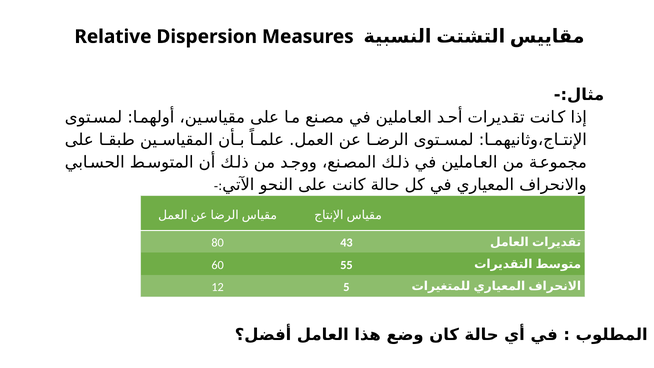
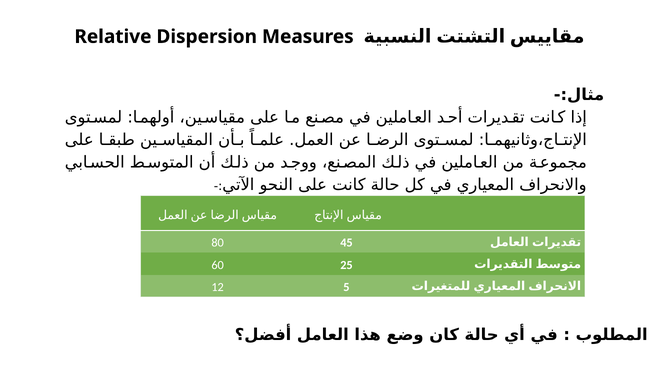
43: 43 -> 45 (346, 243)
55: 55 -> 25 (346, 265)
